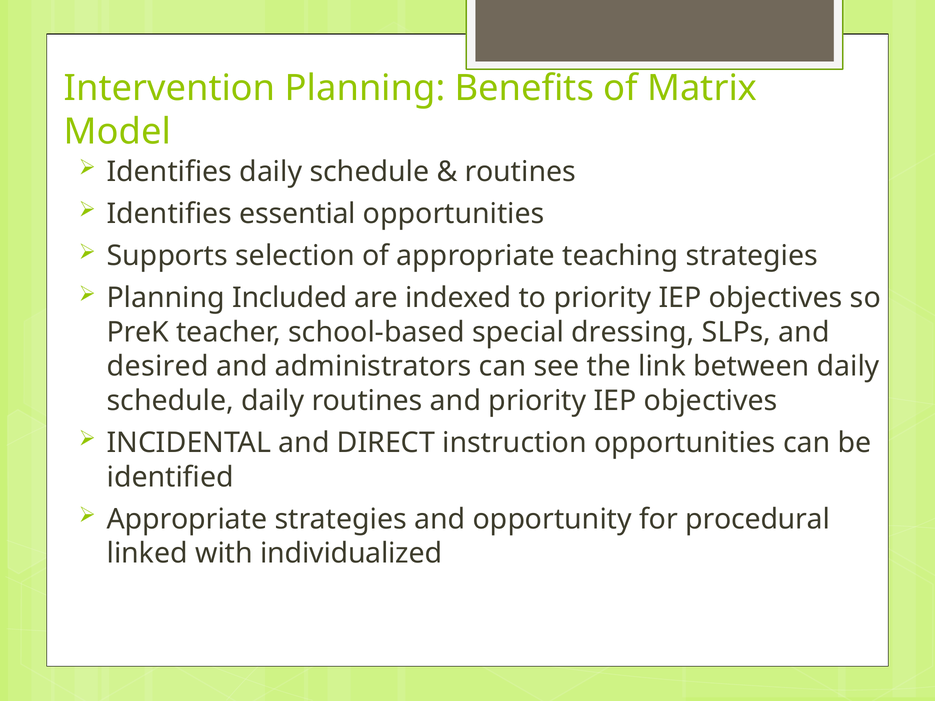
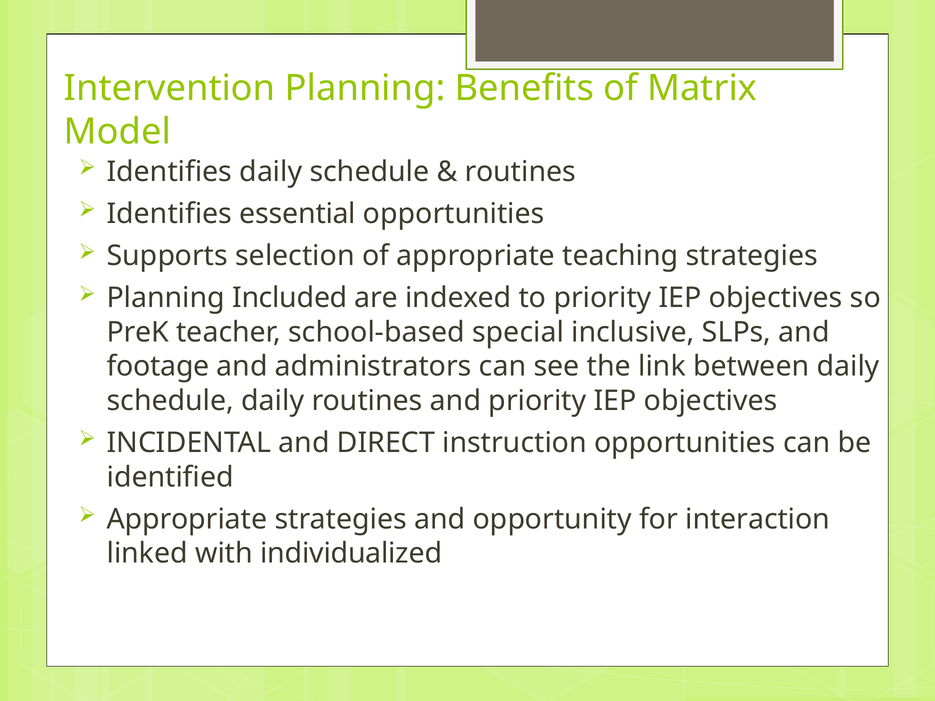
dressing: dressing -> inclusive (633, 332)
desired: desired -> footage (158, 367)
procedural: procedural -> interaction (758, 519)
